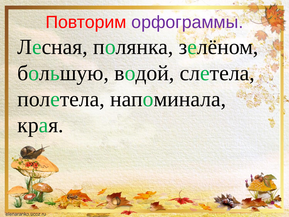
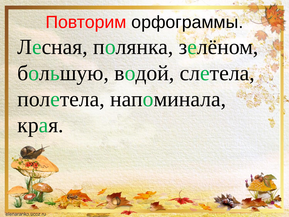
орфограммы colour: purple -> black (187, 22)
